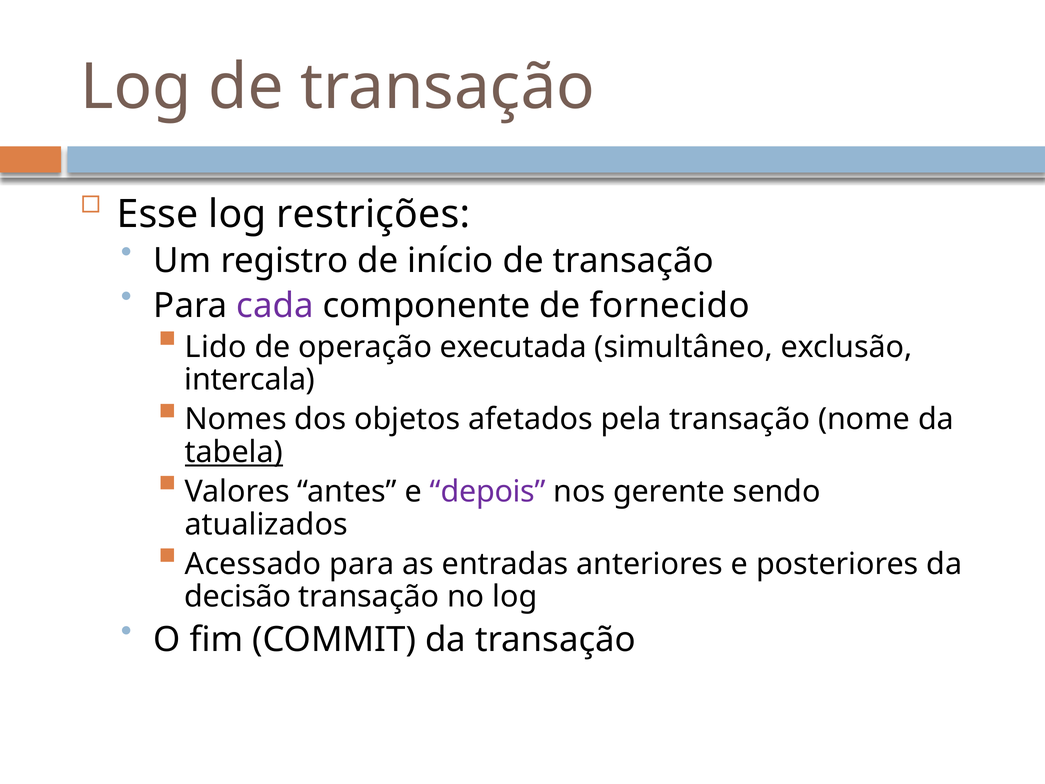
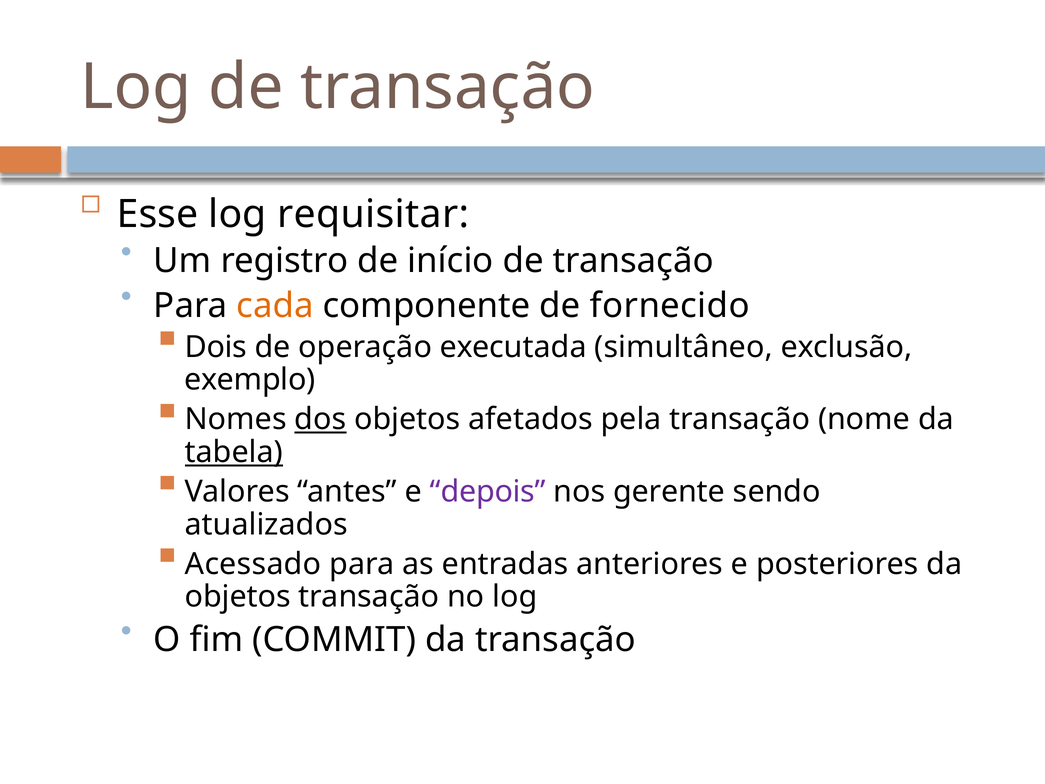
restrições: restrições -> requisitar (373, 214)
cada colour: purple -> orange (275, 306)
Lido: Lido -> Dois (216, 347)
intercala: intercala -> exemplo (250, 380)
dos underline: none -> present (320, 419)
decisão: decisão -> objetos (238, 597)
